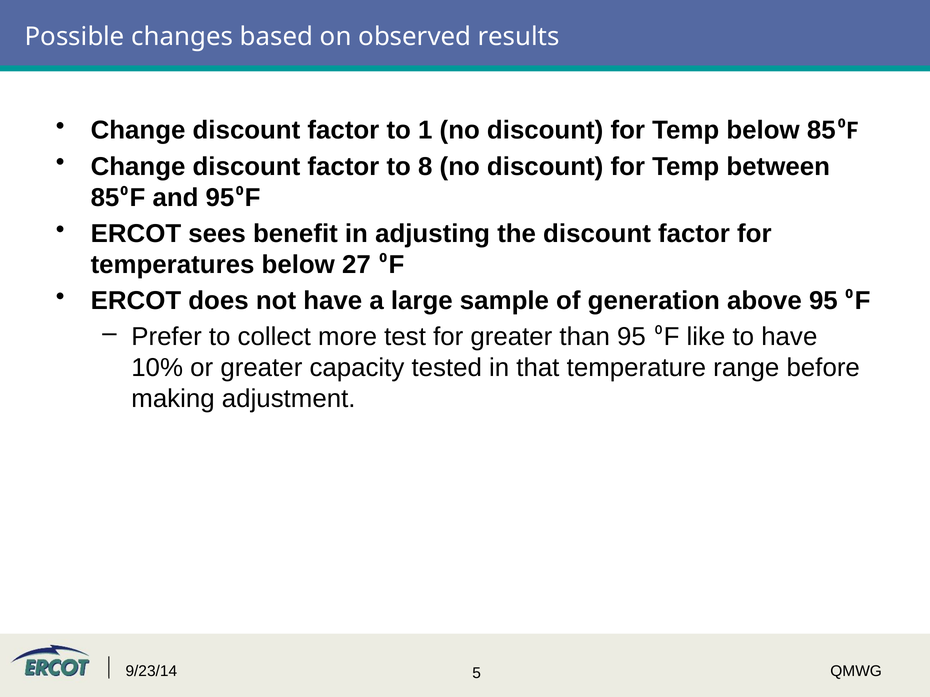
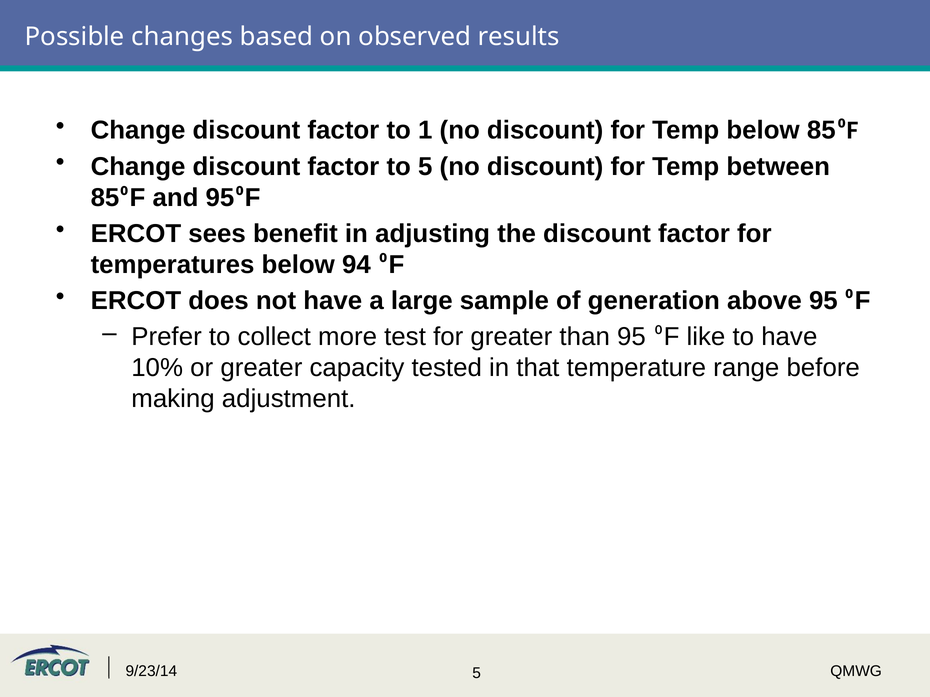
to 8: 8 -> 5 (425, 167)
27: 27 -> 94 (356, 265)
